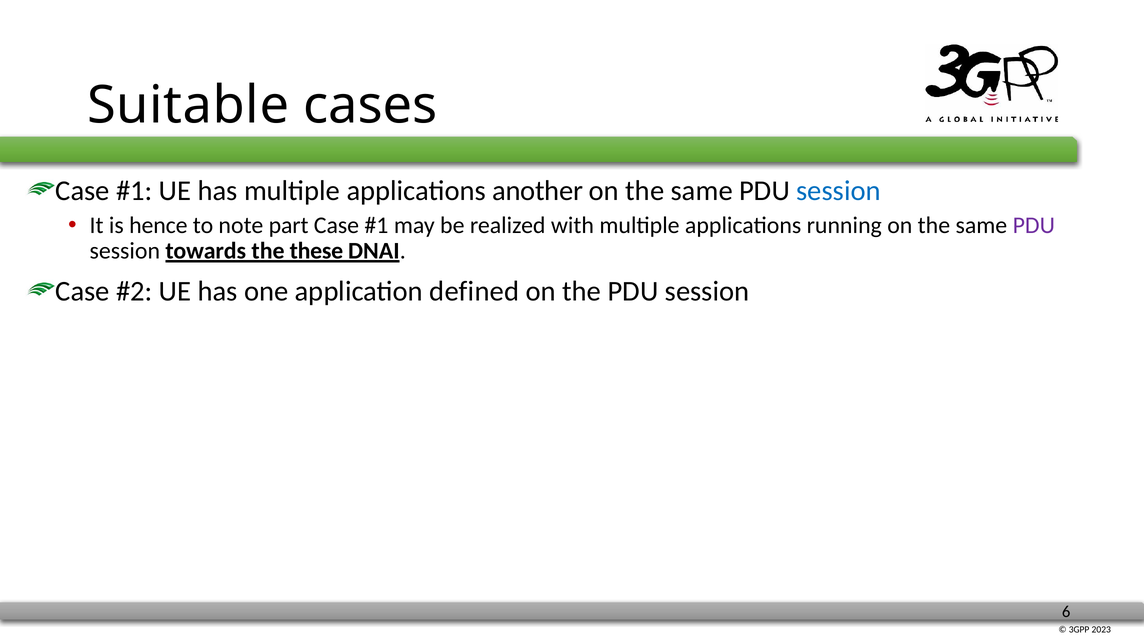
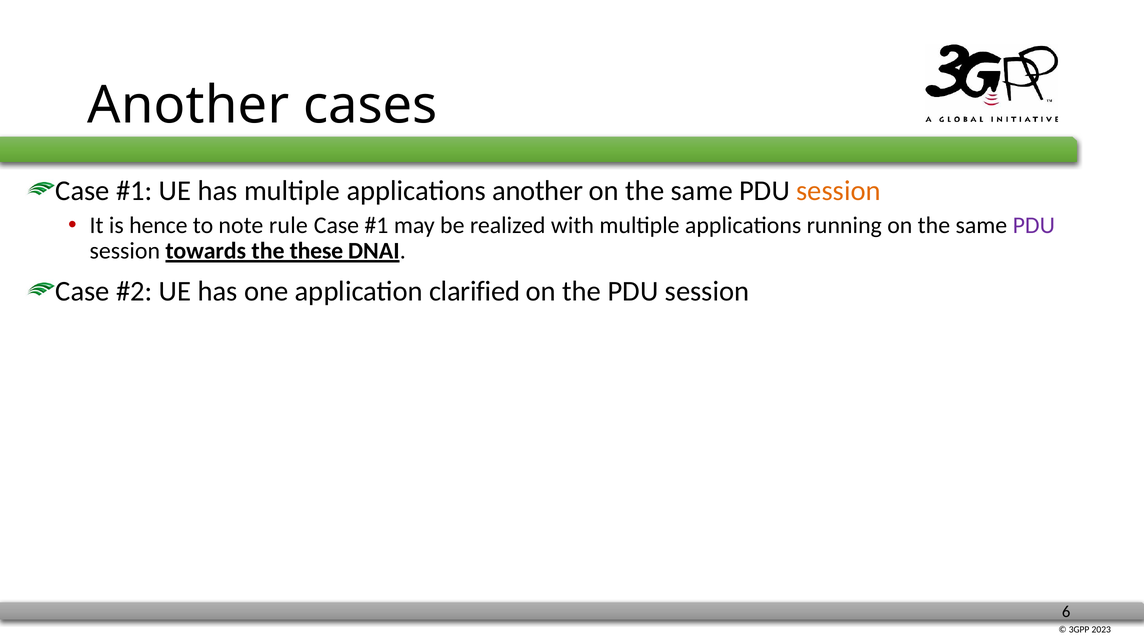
Suitable: Suitable -> Another (188, 105)
session colour: blue -> orange (839, 191)
part: part -> rule (288, 225)
defined: defined -> clarified (475, 291)
